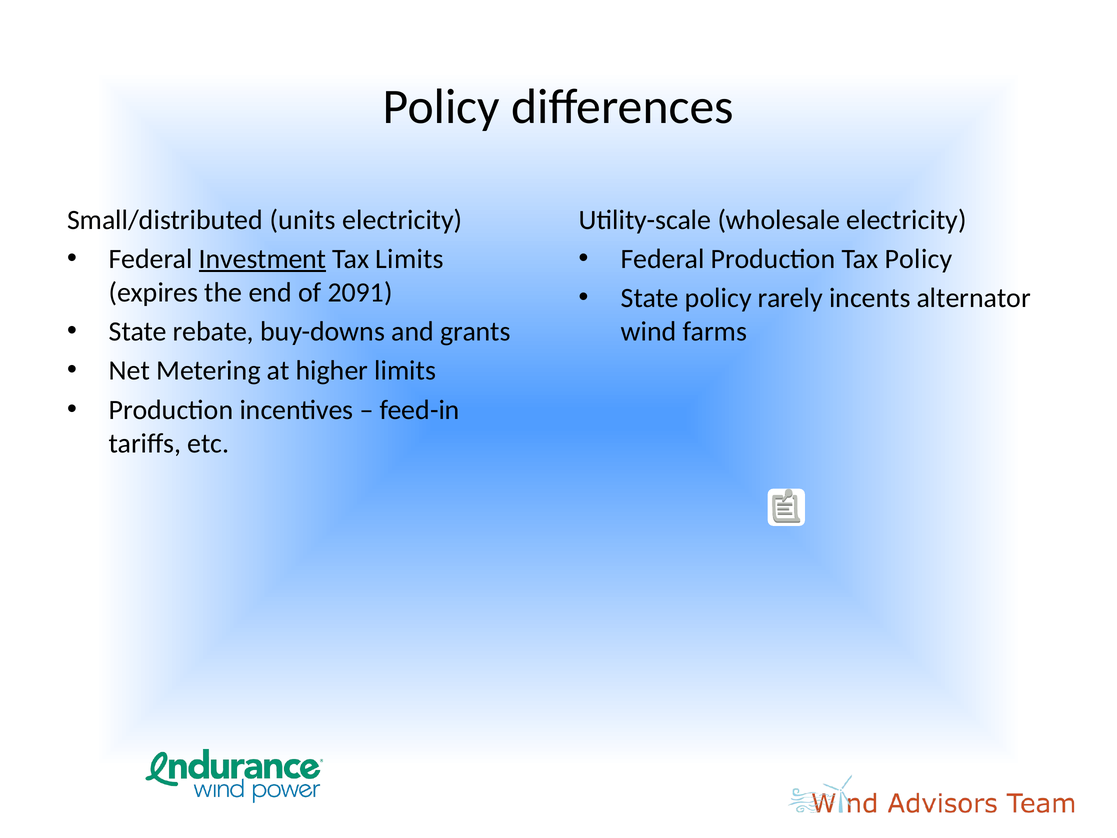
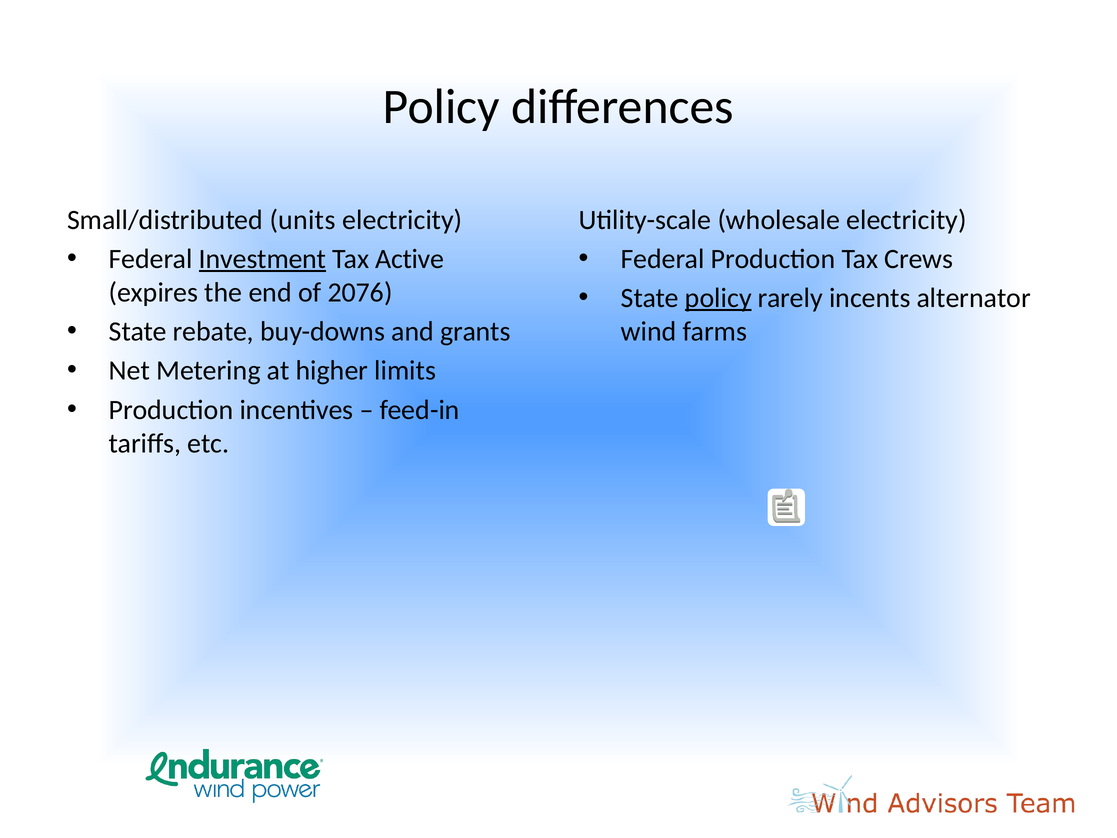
Tax Limits: Limits -> Active (410, 259)
Tax Policy: Policy -> Crews (919, 259)
2091: 2091 -> 2076 (360, 292)
policy underline: none -> present (718, 298)
